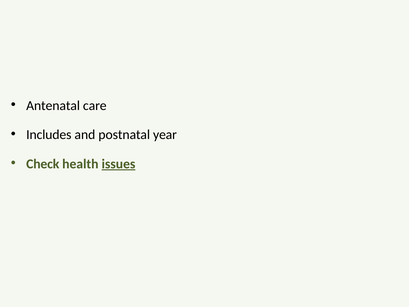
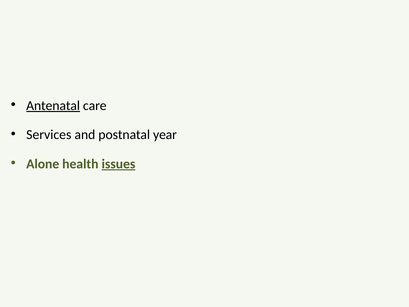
Antenatal underline: none -> present (53, 106)
Includes: Includes -> Services (49, 135)
Check: Check -> Alone (43, 164)
